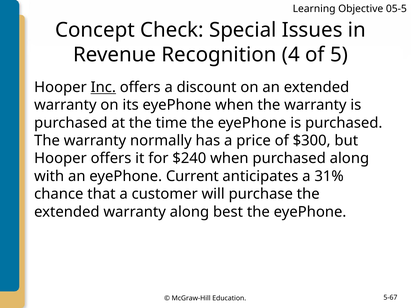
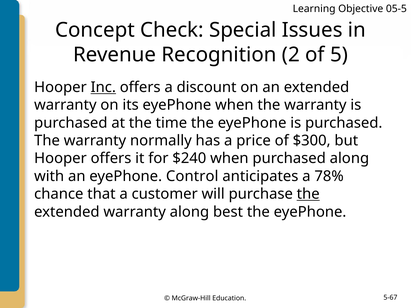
4: 4 -> 2 (291, 55)
Current: Current -> Control (192, 176)
31%: 31% -> 78% (329, 176)
the underline: none -> present (308, 194)
